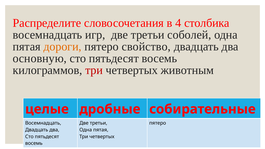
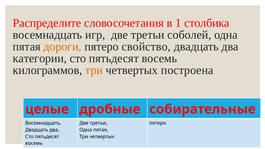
4: 4 -> 1 (178, 23)
основную: основную -> категории (40, 58)
три colour: red -> orange (94, 70)
животным: животным -> построена (187, 70)
